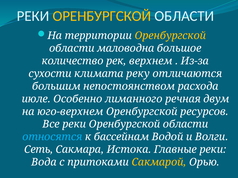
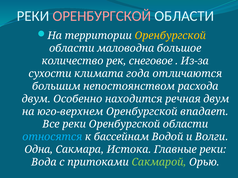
ОРЕНБУРГСКОЙ colour: yellow -> pink (102, 16)
верхнем: верхнем -> снеговое (151, 61)
реку: реку -> года (138, 74)
июле: июле -> двум (36, 99)
лиманного: лиманного -> находится (134, 99)
ресурсов: ресурсов -> впадает (204, 112)
Сеть: Сеть -> Одна (39, 150)
Сакмарой colour: yellow -> light green (159, 163)
